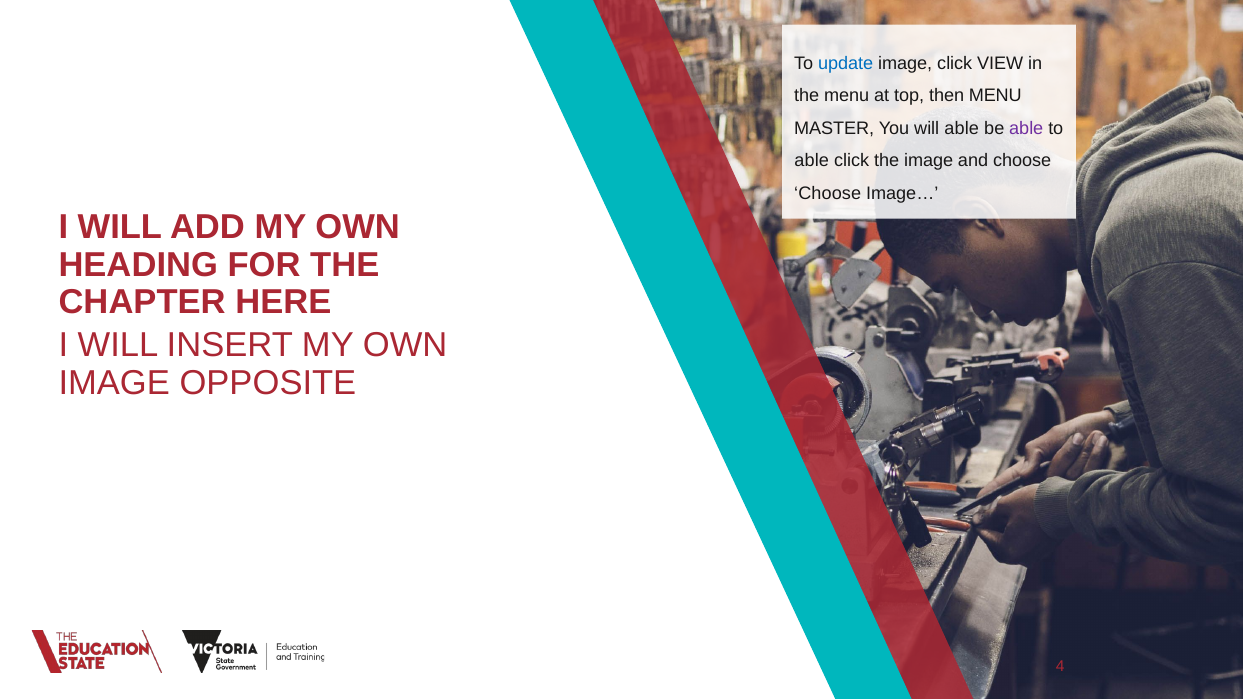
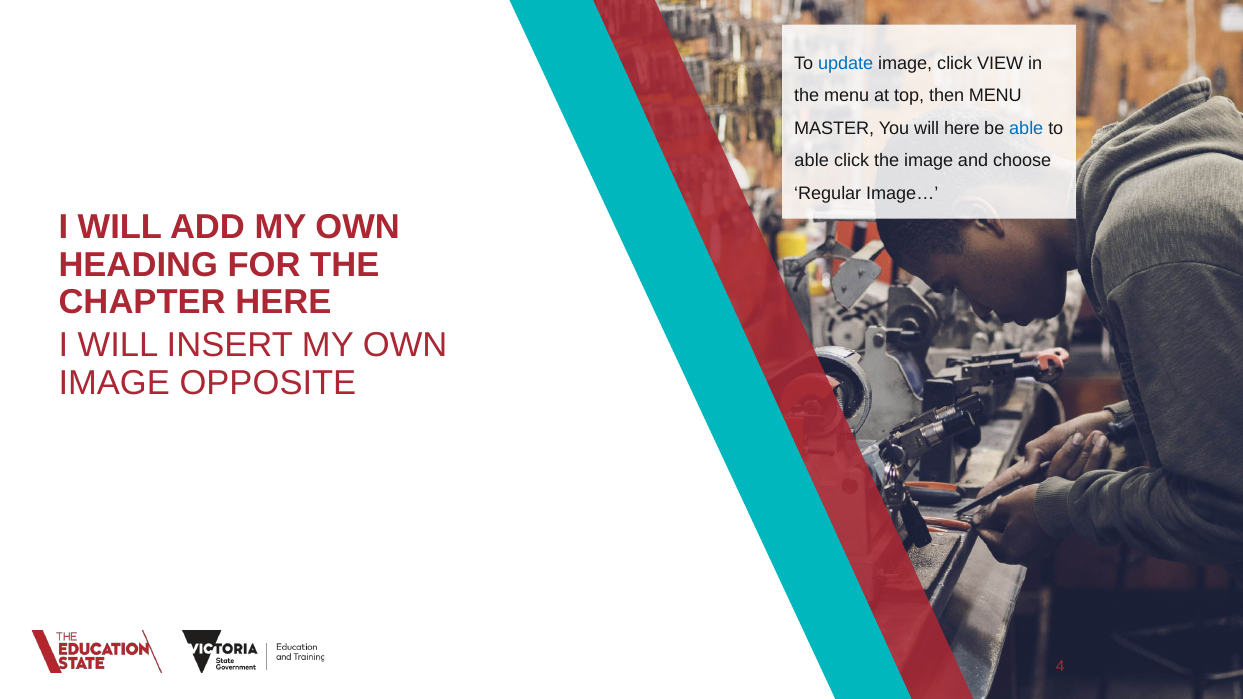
will able: able -> here (962, 128)
able colour: purple -> blue (1026, 128)
Choose: Choose -> Regular (828, 194)
